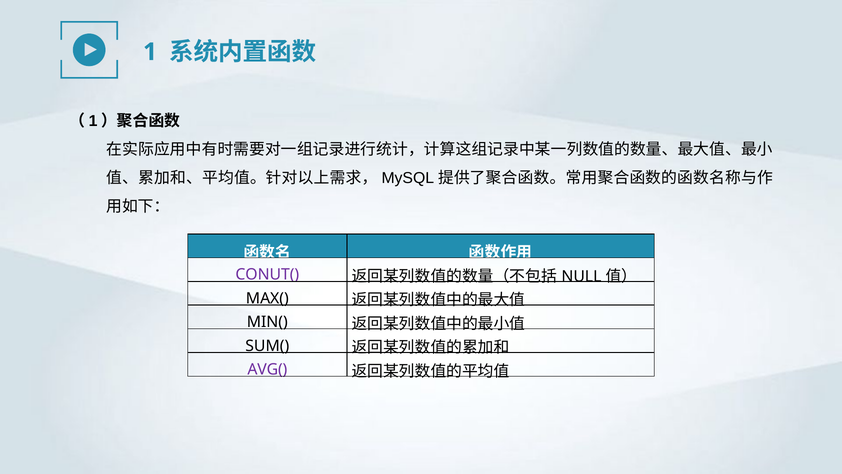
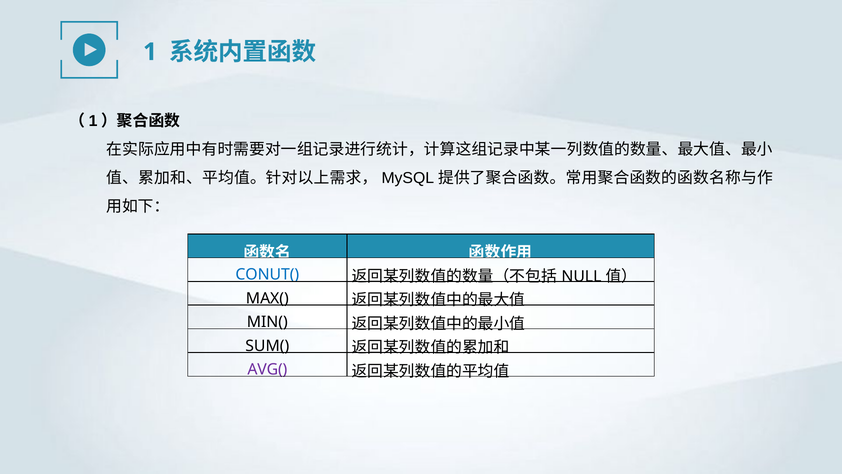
CONUT( colour: purple -> blue (267, 274)
